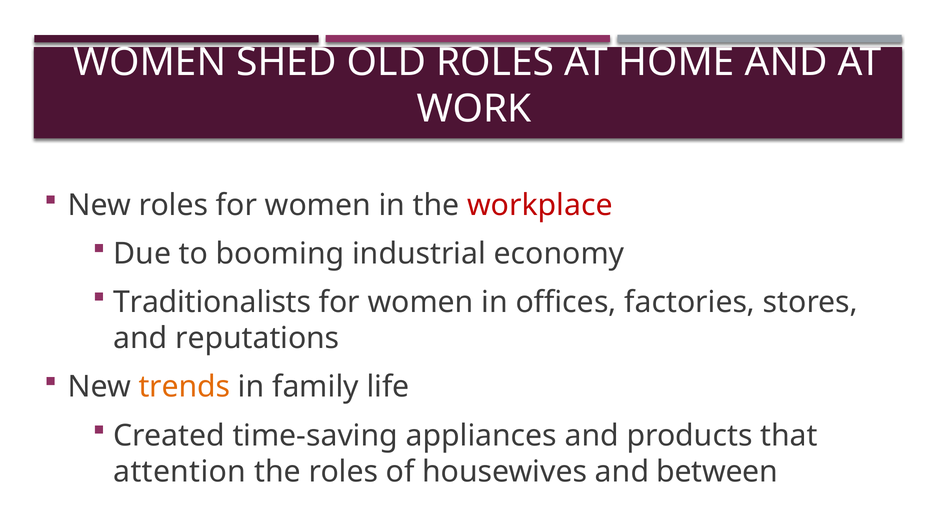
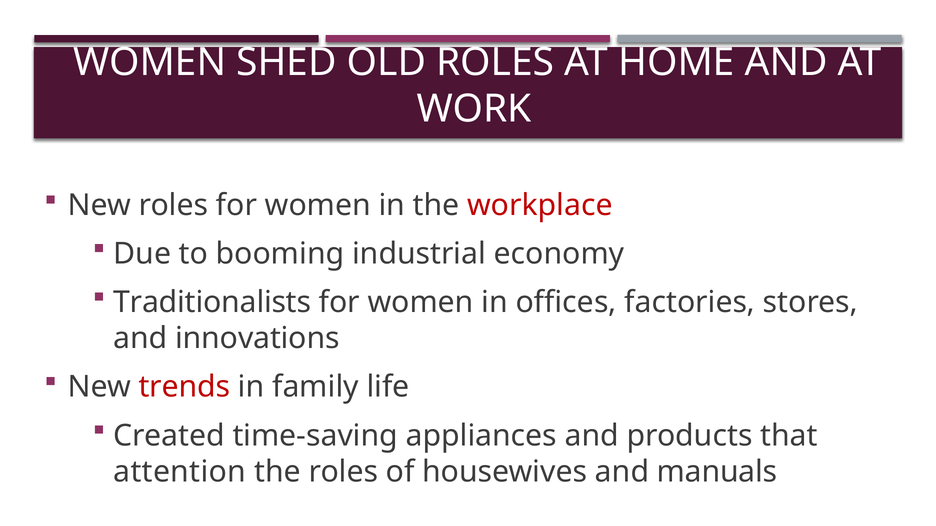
reputations: reputations -> innovations (257, 339)
trends colour: orange -> red (184, 387)
between: between -> manuals (717, 472)
